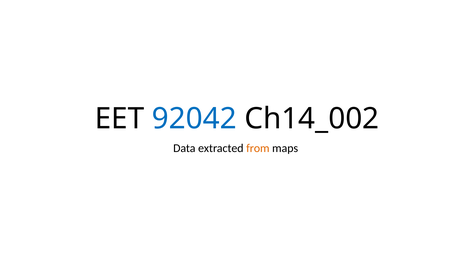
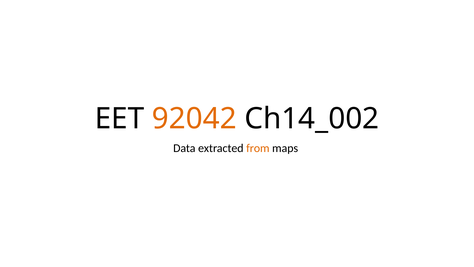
92042 colour: blue -> orange (194, 118)
